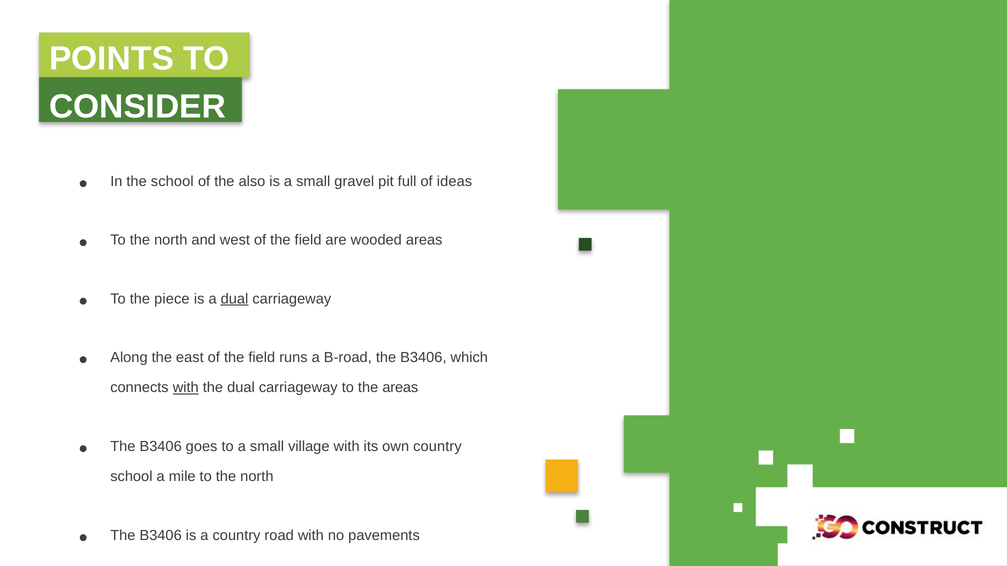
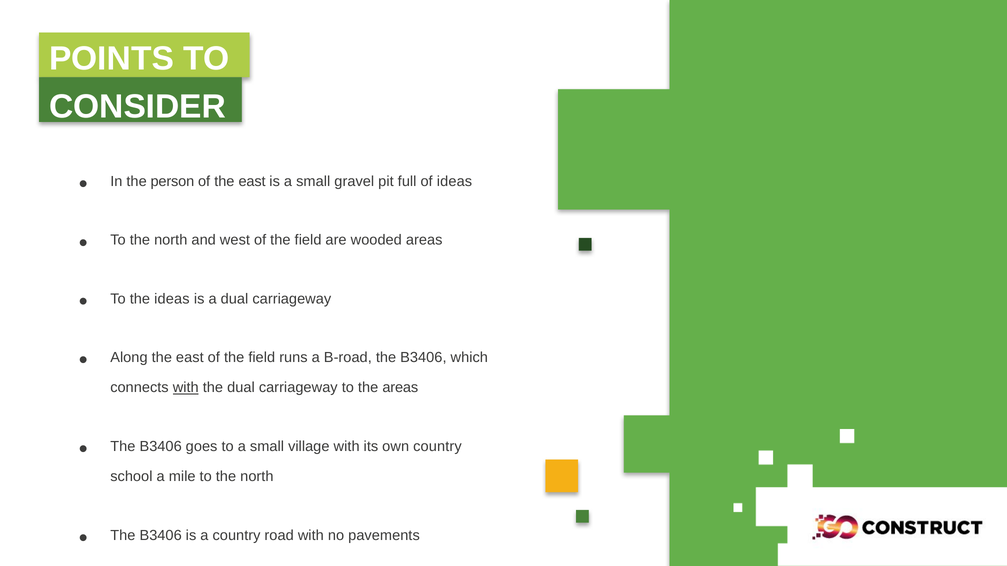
the school: school -> person (172, 182)
of the also: also -> east (252, 182)
the piece: piece -> ideas (172, 299)
dual underline: present -> none (234, 299)
